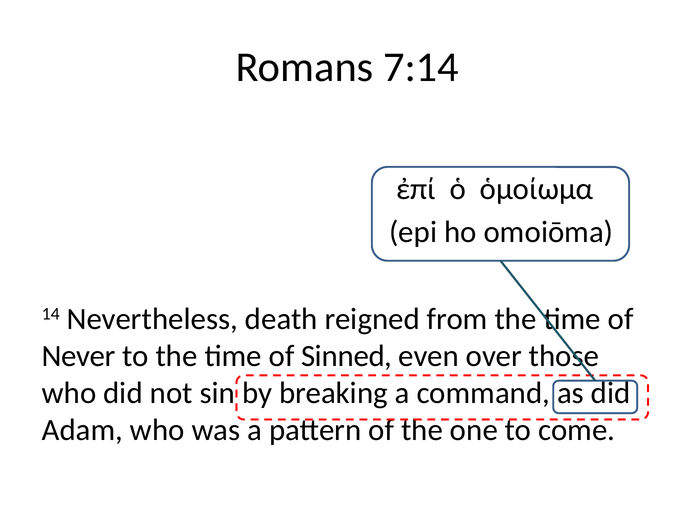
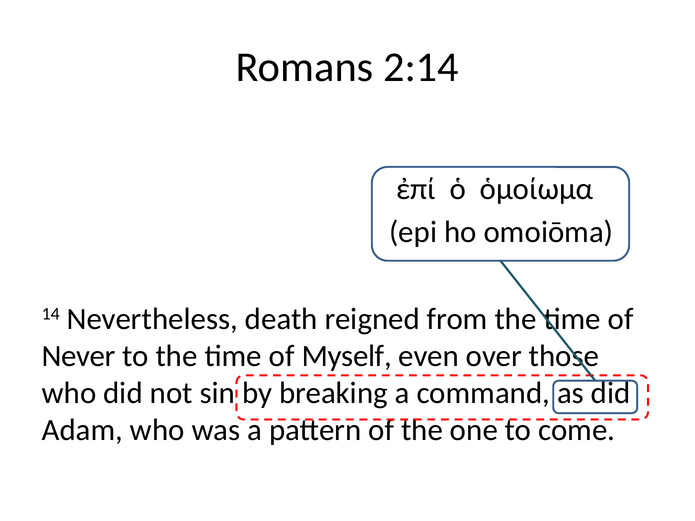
7:14: 7:14 -> 2:14 (421, 67)
Sinned: Sinned -> Myself (347, 356)
